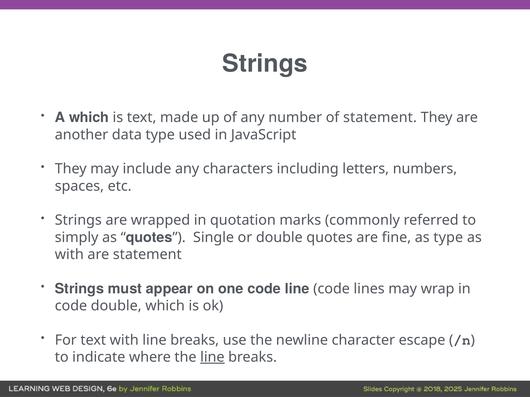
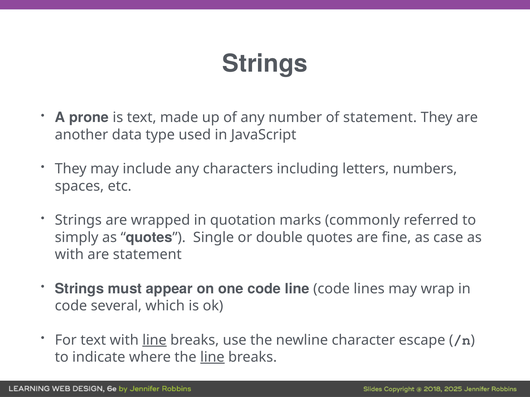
A which: which -> prone (89, 118)
as type: type -> case (448, 238)
code double: double -> several (116, 306)
line underline: none -> present (154, 340)
